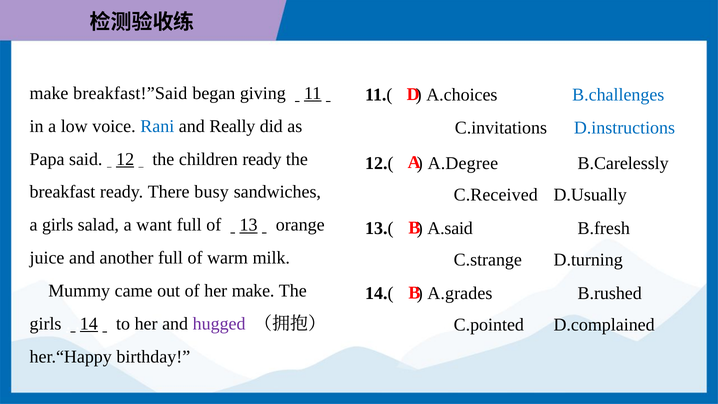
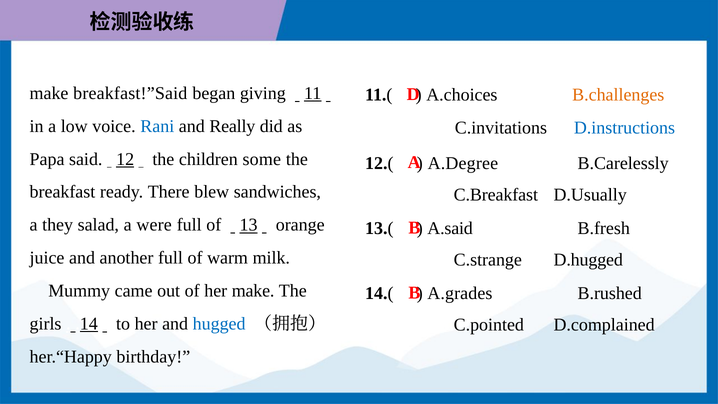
B.challenges colour: blue -> orange (618, 95)
children ready: ready -> some (262, 159)
busy: busy -> blew (212, 192)
C.Received: C.Received -> C.Breakfast (496, 195)
a girls: girls -> they (58, 225)
want: want -> were (154, 225)
D.turning: D.turning -> D.hugged (588, 260)
hugged colour: purple -> blue (219, 324)
